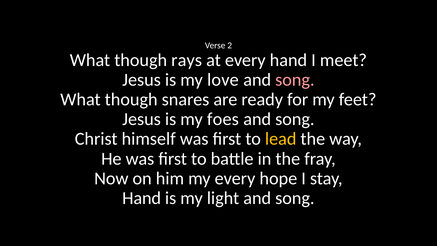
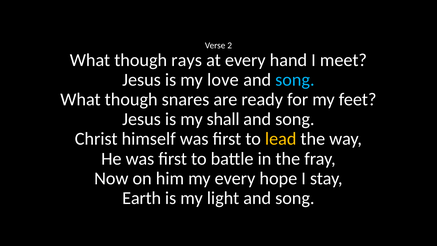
song colour: pink -> light blue (295, 80)
foes: foes -> shall (223, 119)
Hand: Hand -> Earth (142, 198)
